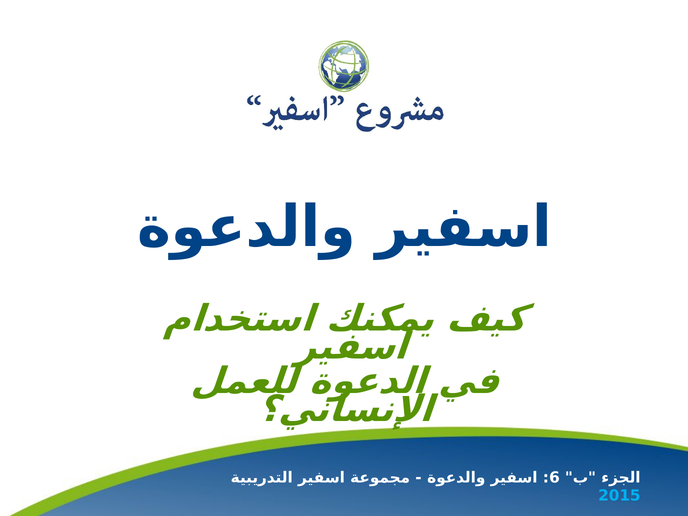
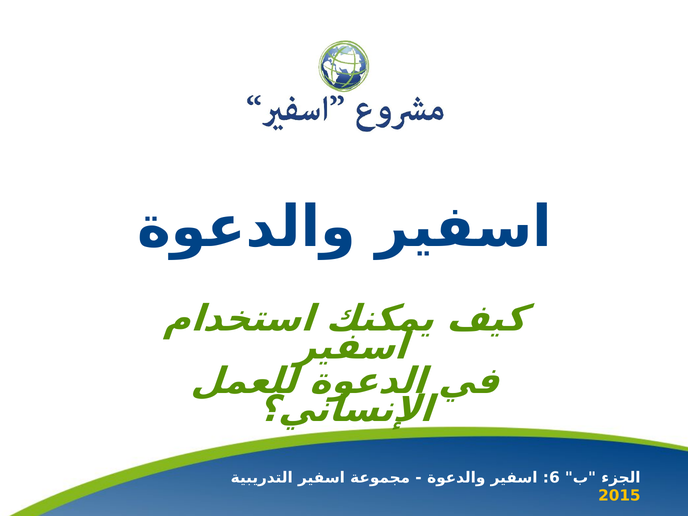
2015 colour: light blue -> yellow (619, 496)
